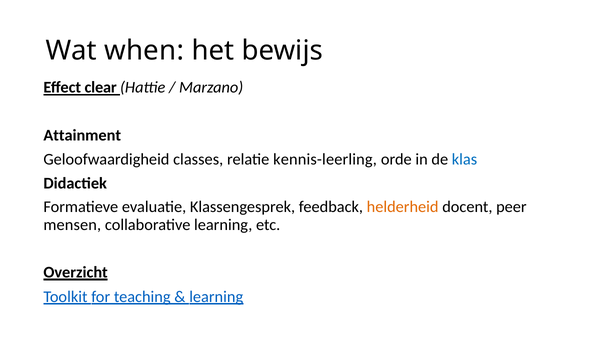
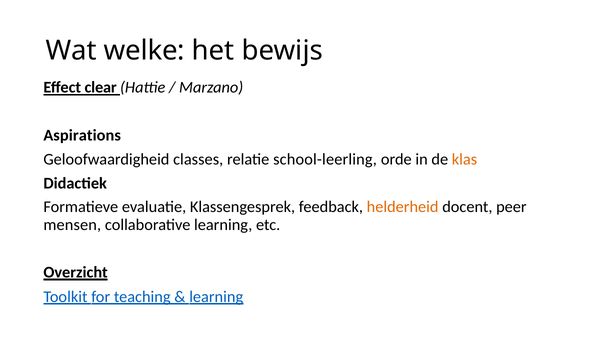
when: when -> welke (144, 51)
Attainment: Attainment -> Aspirations (82, 135)
kennis-leerling: kennis-leerling -> school-leerling (325, 159)
klas colour: blue -> orange (465, 159)
